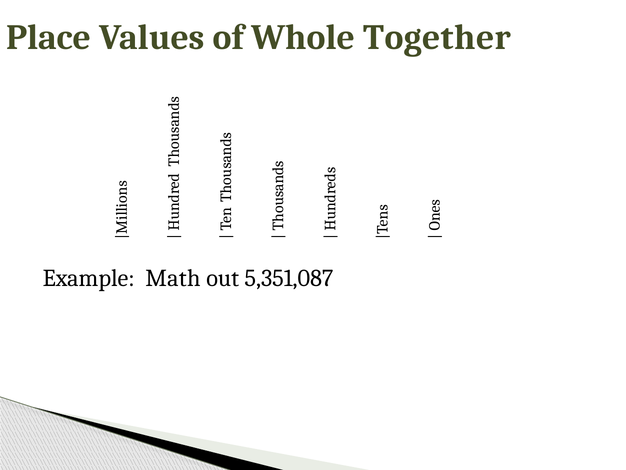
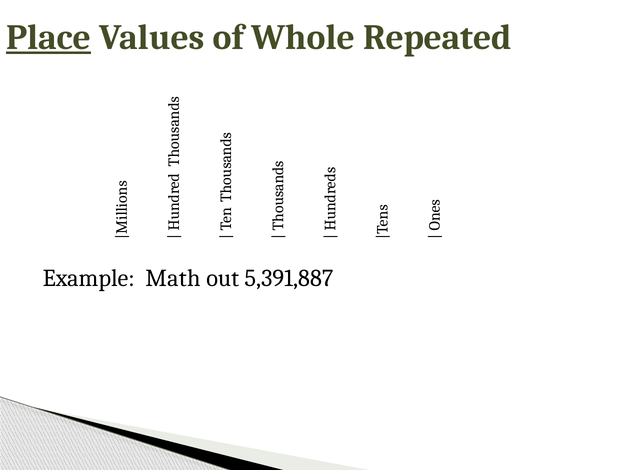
Place underline: none -> present (49, 37)
Together: Together -> Repeated (437, 37)
5,351,087: 5,351,087 -> 5,391,887 (289, 278)
